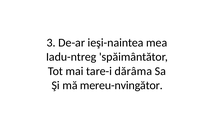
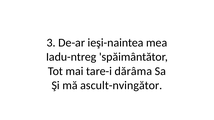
mereu-nvingător: mereu-nvingător -> ascult-nvingător (121, 86)
